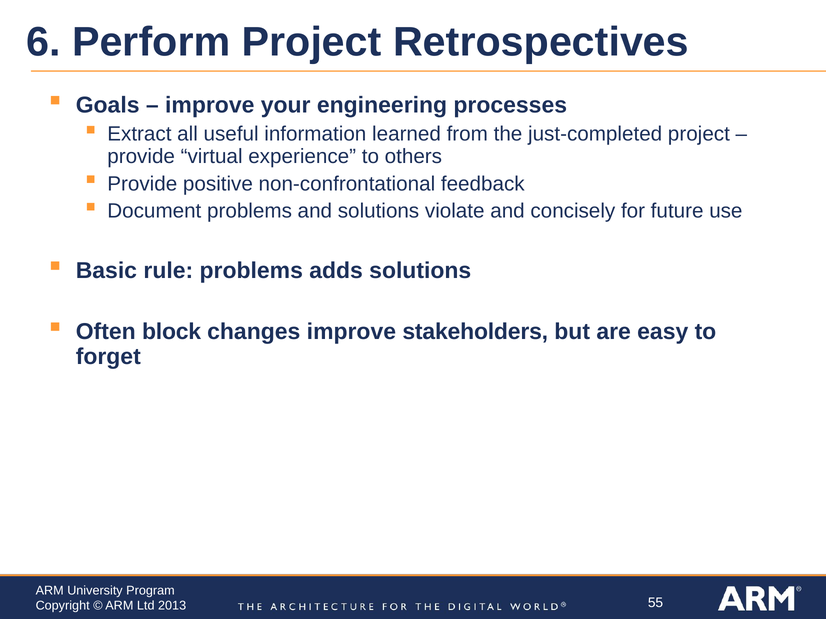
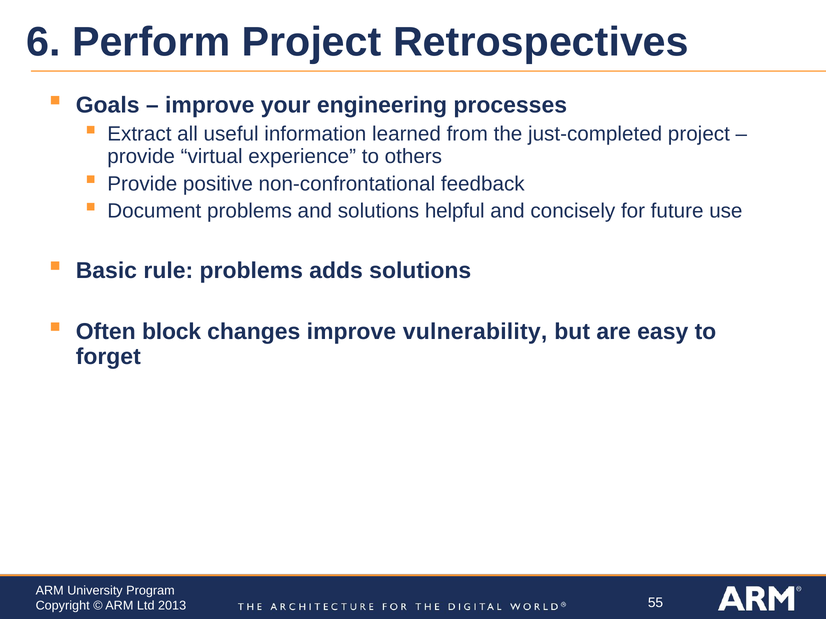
violate: violate -> helpful (455, 211)
stakeholders: stakeholders -> vulnerability (475, 332)
